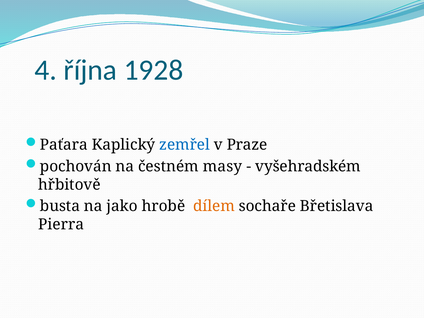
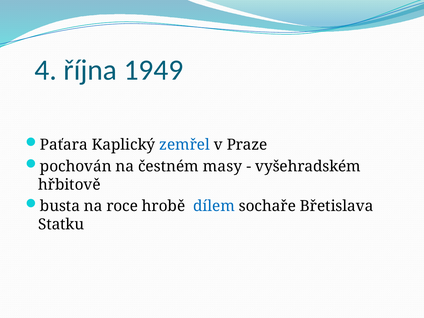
1928: 1928 -> 1949 (154, 70)
jako: jako -> roce (122, 206)
dílem colour: orange -> blue (214, 206)
Pierra: Pierra -> Statku (61, 224)
